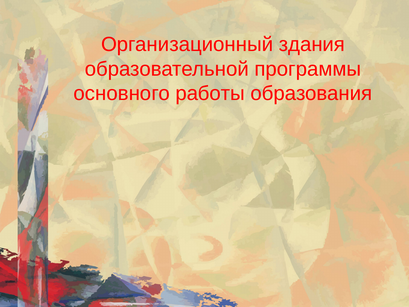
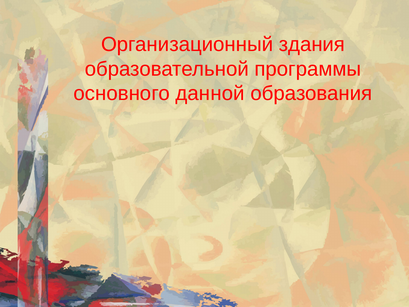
работы: работы -> данной (210, 93)
